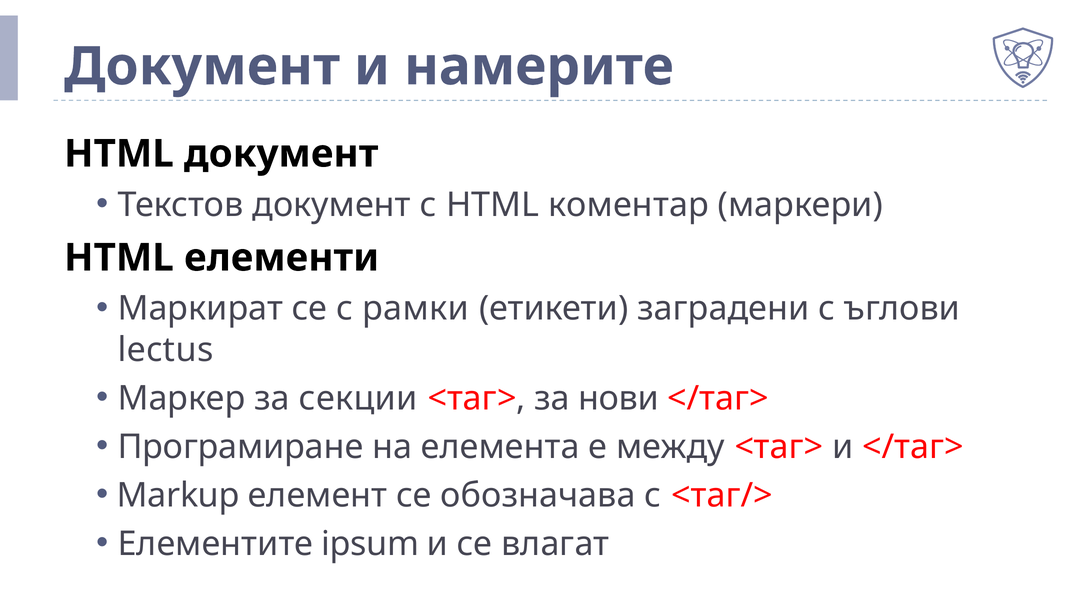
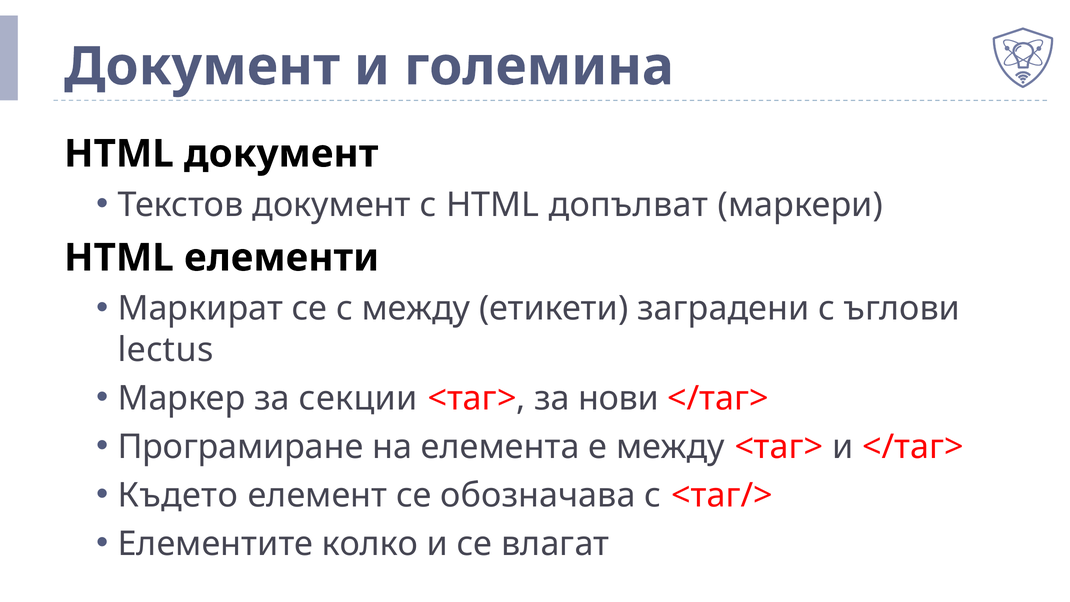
намерите: намерите -> големина (539, 67)
коментар: коментар -> допълват (628, 205)
с рамки: рамки -> между (416, 309)
Markup: Markup -> Където (178, 495)
ipsum: ipsum -> колко (370, 544)
